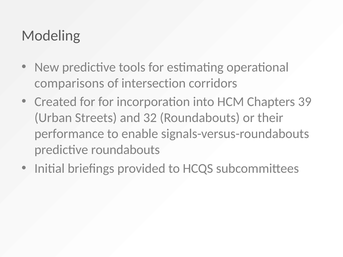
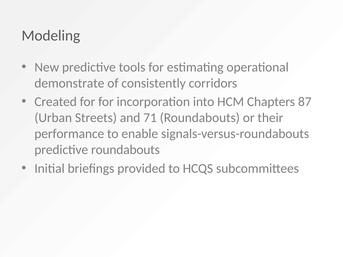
comparisons: comparisons -> demonstrate (69, 83)
intersection: intersection -> consistently (154, 83)
39: 39 -> 87 (305, 102)
32: 32 -> 71 (150, 118)
